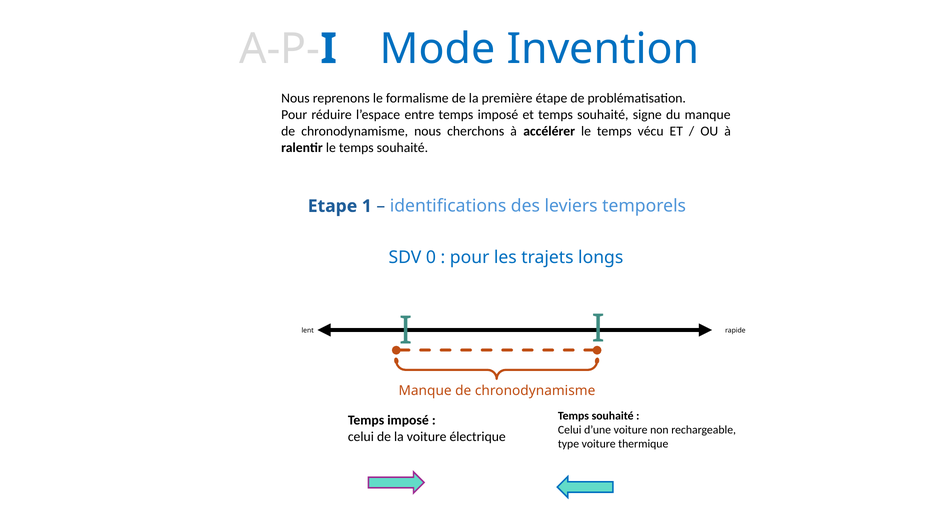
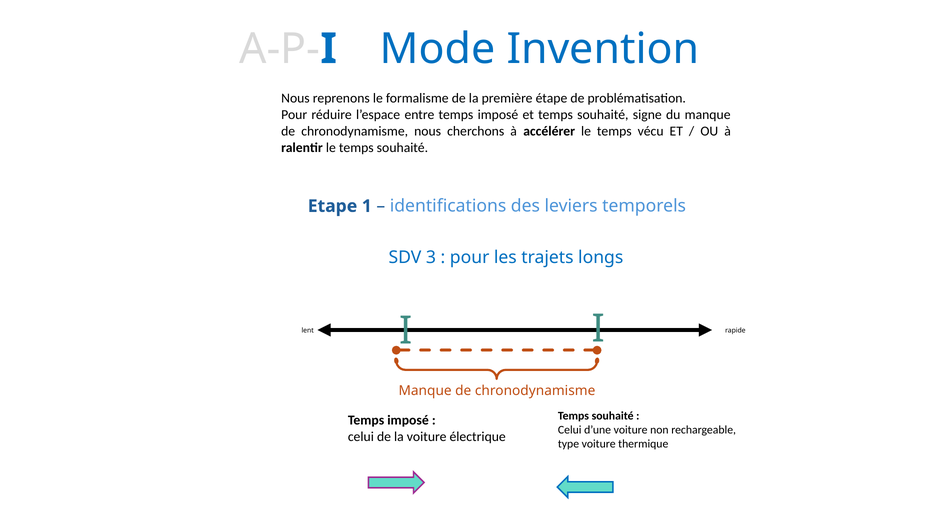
0: 0 -> 3 (431, 258)
